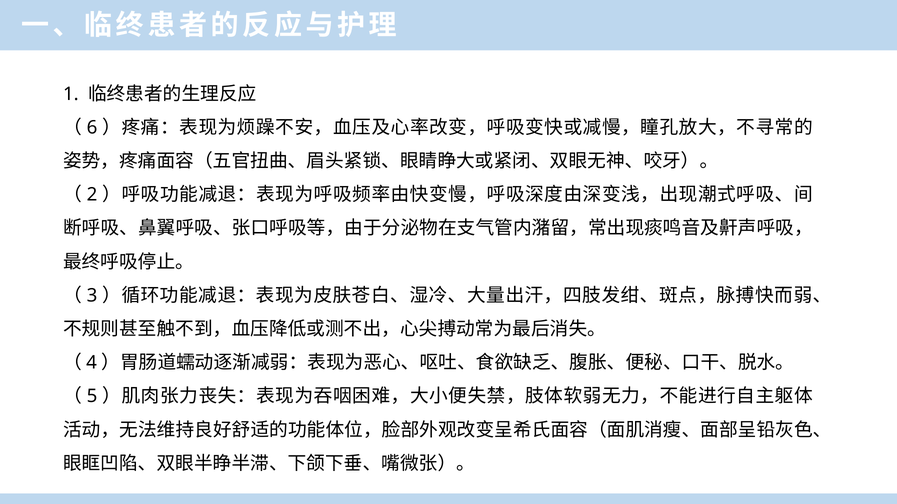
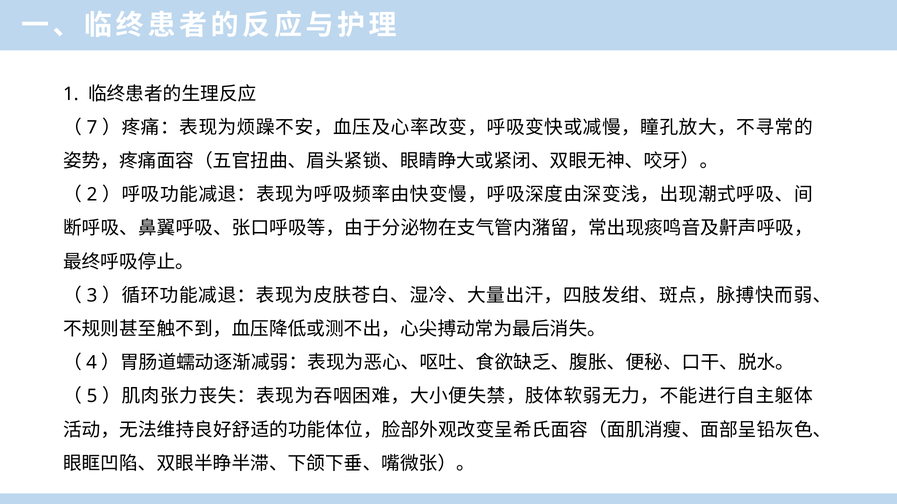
6: 6 -> 7 (92, 128)
